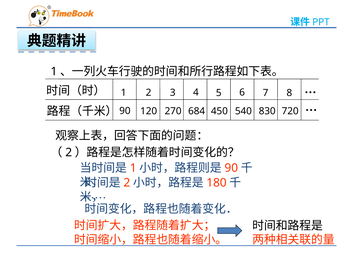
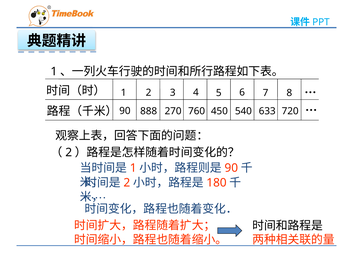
120: 120 -> 888 (149, 111)
684: 684 -> 760 (197, 111)
830: 830 -> 633 (267, 111)
